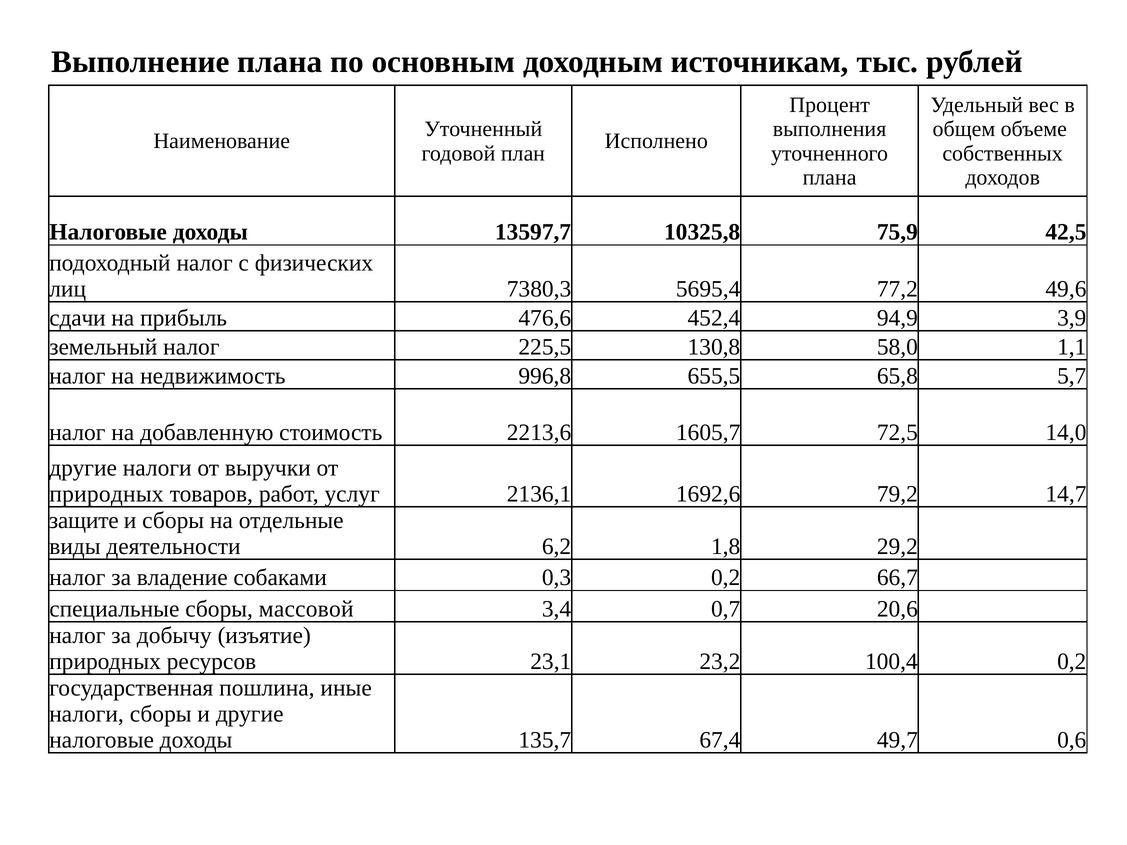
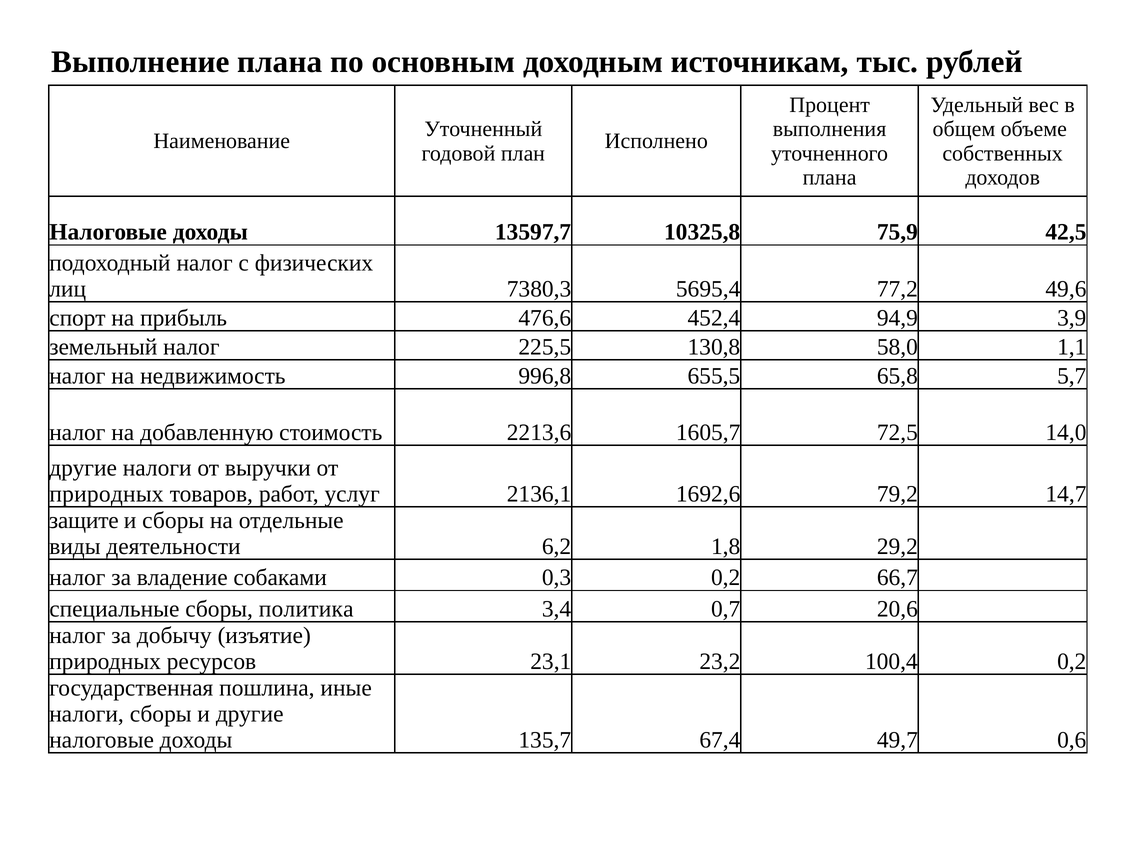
сдачи: сдачи -> спорт (77, 318)
массовой: массовой -> политика (306, 609)
